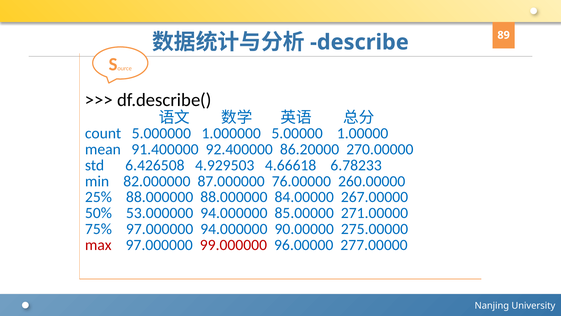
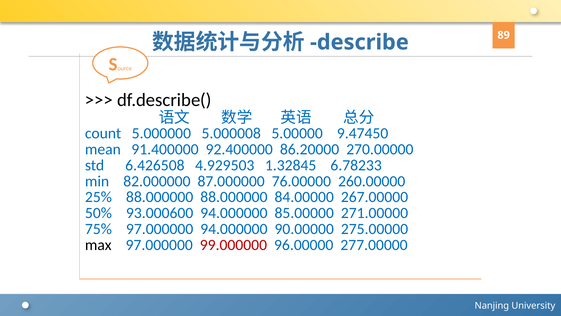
1.000000: 1.000000 -> 5.000008 (231, 133)
1.00000: 1.00000 -> 9.47450 (363, 133)
4.66618: 4.66618 -> 1.32845 (291, 165)
53.000000: 53.000000 -> 93.000600 (160, 213)
max colour: red -> black (98, 245)
